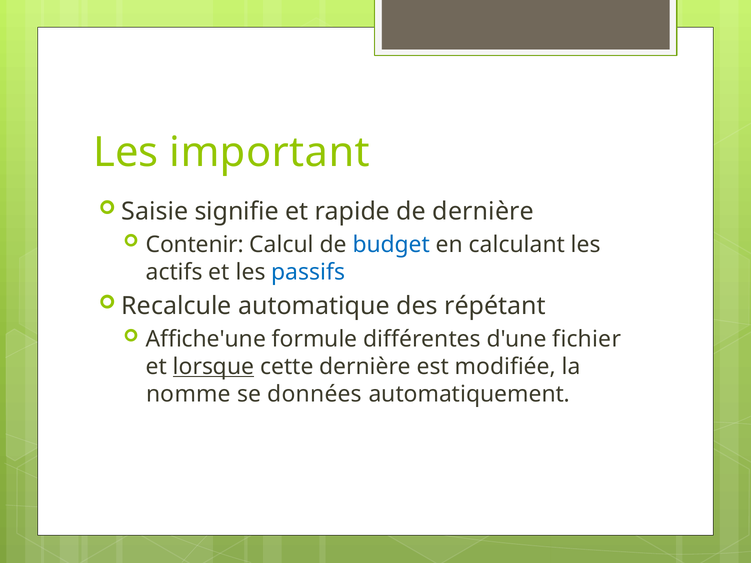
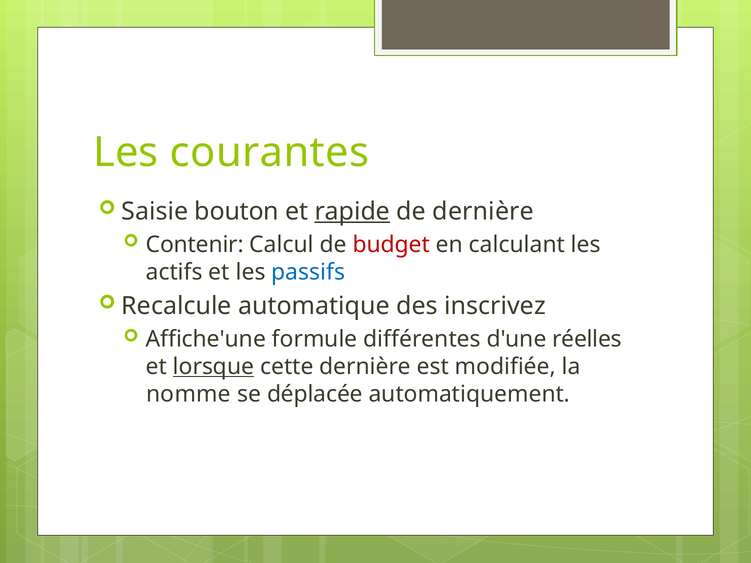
important: important -> courantes (270, 152)
signifie: signifie -> bouton (237, 211)
rapide underline: none -> present (352, 211)
budget colour: blue -> red (391, 245)
répétant: répétant -> inscrivez (495, 306)
fichier: fichier -> réelles (587, 339)
données: données -> déplacée (315, 394)
